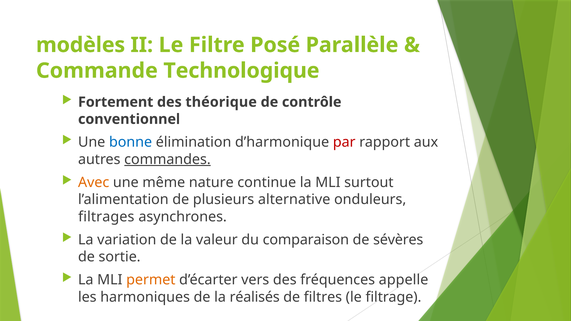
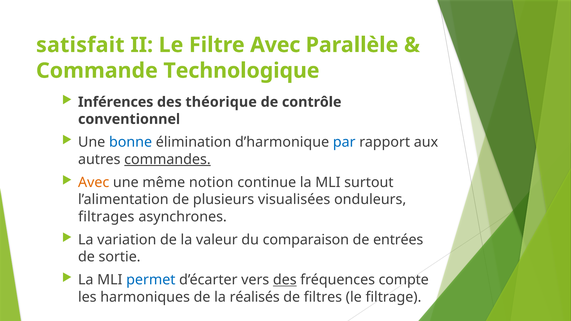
modèles: modèles -> satisfait (80, 45)
Filtre Posé: Posé -> Avec (275, 45)
Fortement: Fortement -> Inférences (116, 102)
par colour: red -> blue (344, 142)
nature: nature -> notion (211, 183)
alternative: alternative -> visualisées (294, 200)
sévères: sévères -> entrées (398, 240)
permet colour: orange -> blue (151, 280)
des underline: none -> present (285, 280)
appelle: appelle -> compte (404, 280)
